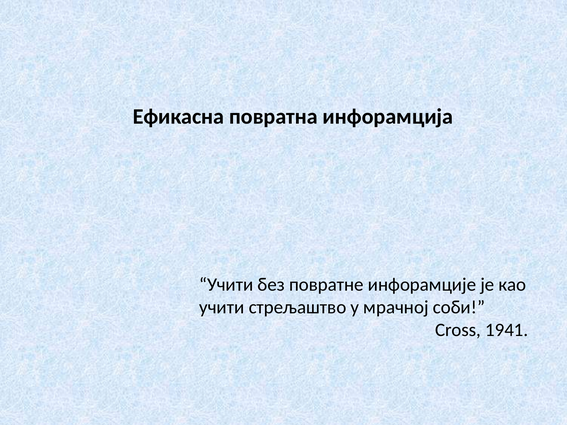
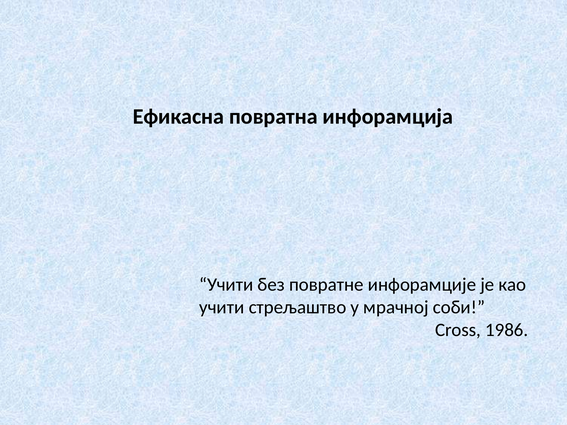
1941: 1941 -> 1986 (507, 330)
